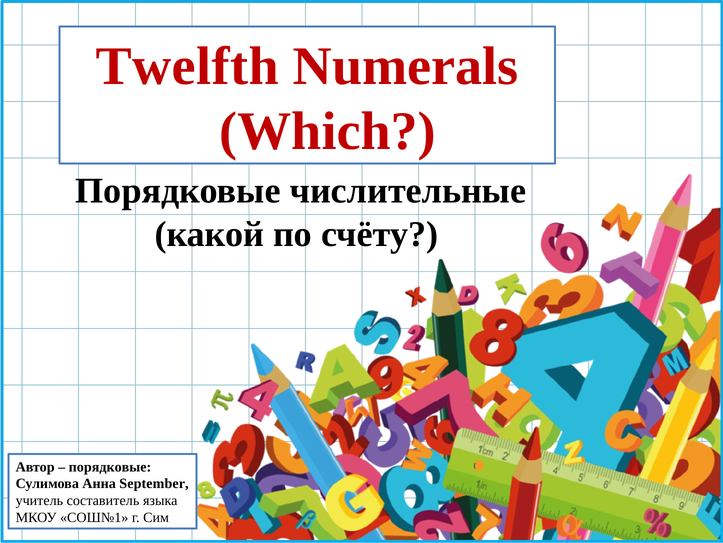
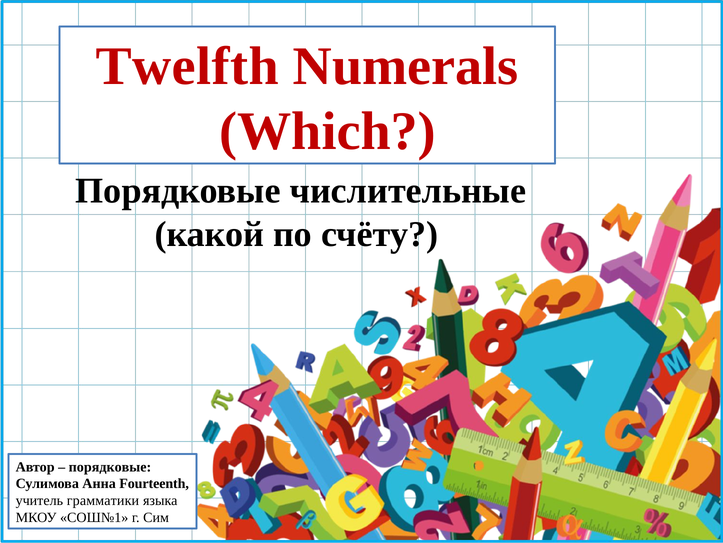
September: September -> Fourteenth (154, 483)
составитель: составитель -> грамматики (103, 500)
